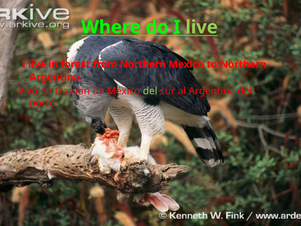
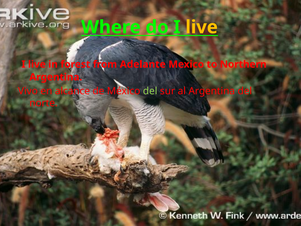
live colour: light green -> yellow (202, 27)
from Northern: Northern -> Adelante (143, 64)
traman: traman -> alcance (72, 91)
